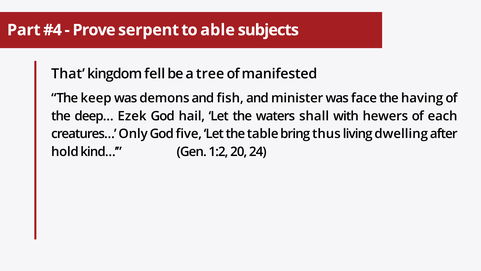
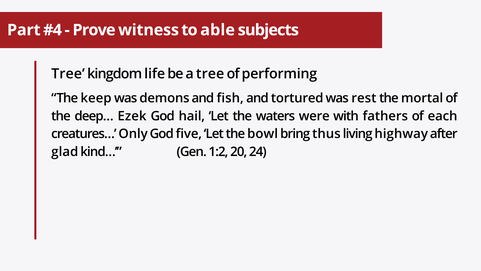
serpent: serpent -> witness (149, 30)
That: That -> Tree (68, 74)
fell: fell -> life (155, 74)
manifested: manifested -> performing (279, 74)
minister: minister -> tortured (297, 98)
face: face -> rest (364, 98)
having: having -> mortal (422, 98)
shall: shall -> were (314, 116)
hewers: hewers -> fathers (385, 116)
table: table -> bowl (263, 134)
dwelling: dwelling -> highway (401, 134)
hold: hold -> glad (65, 152)
